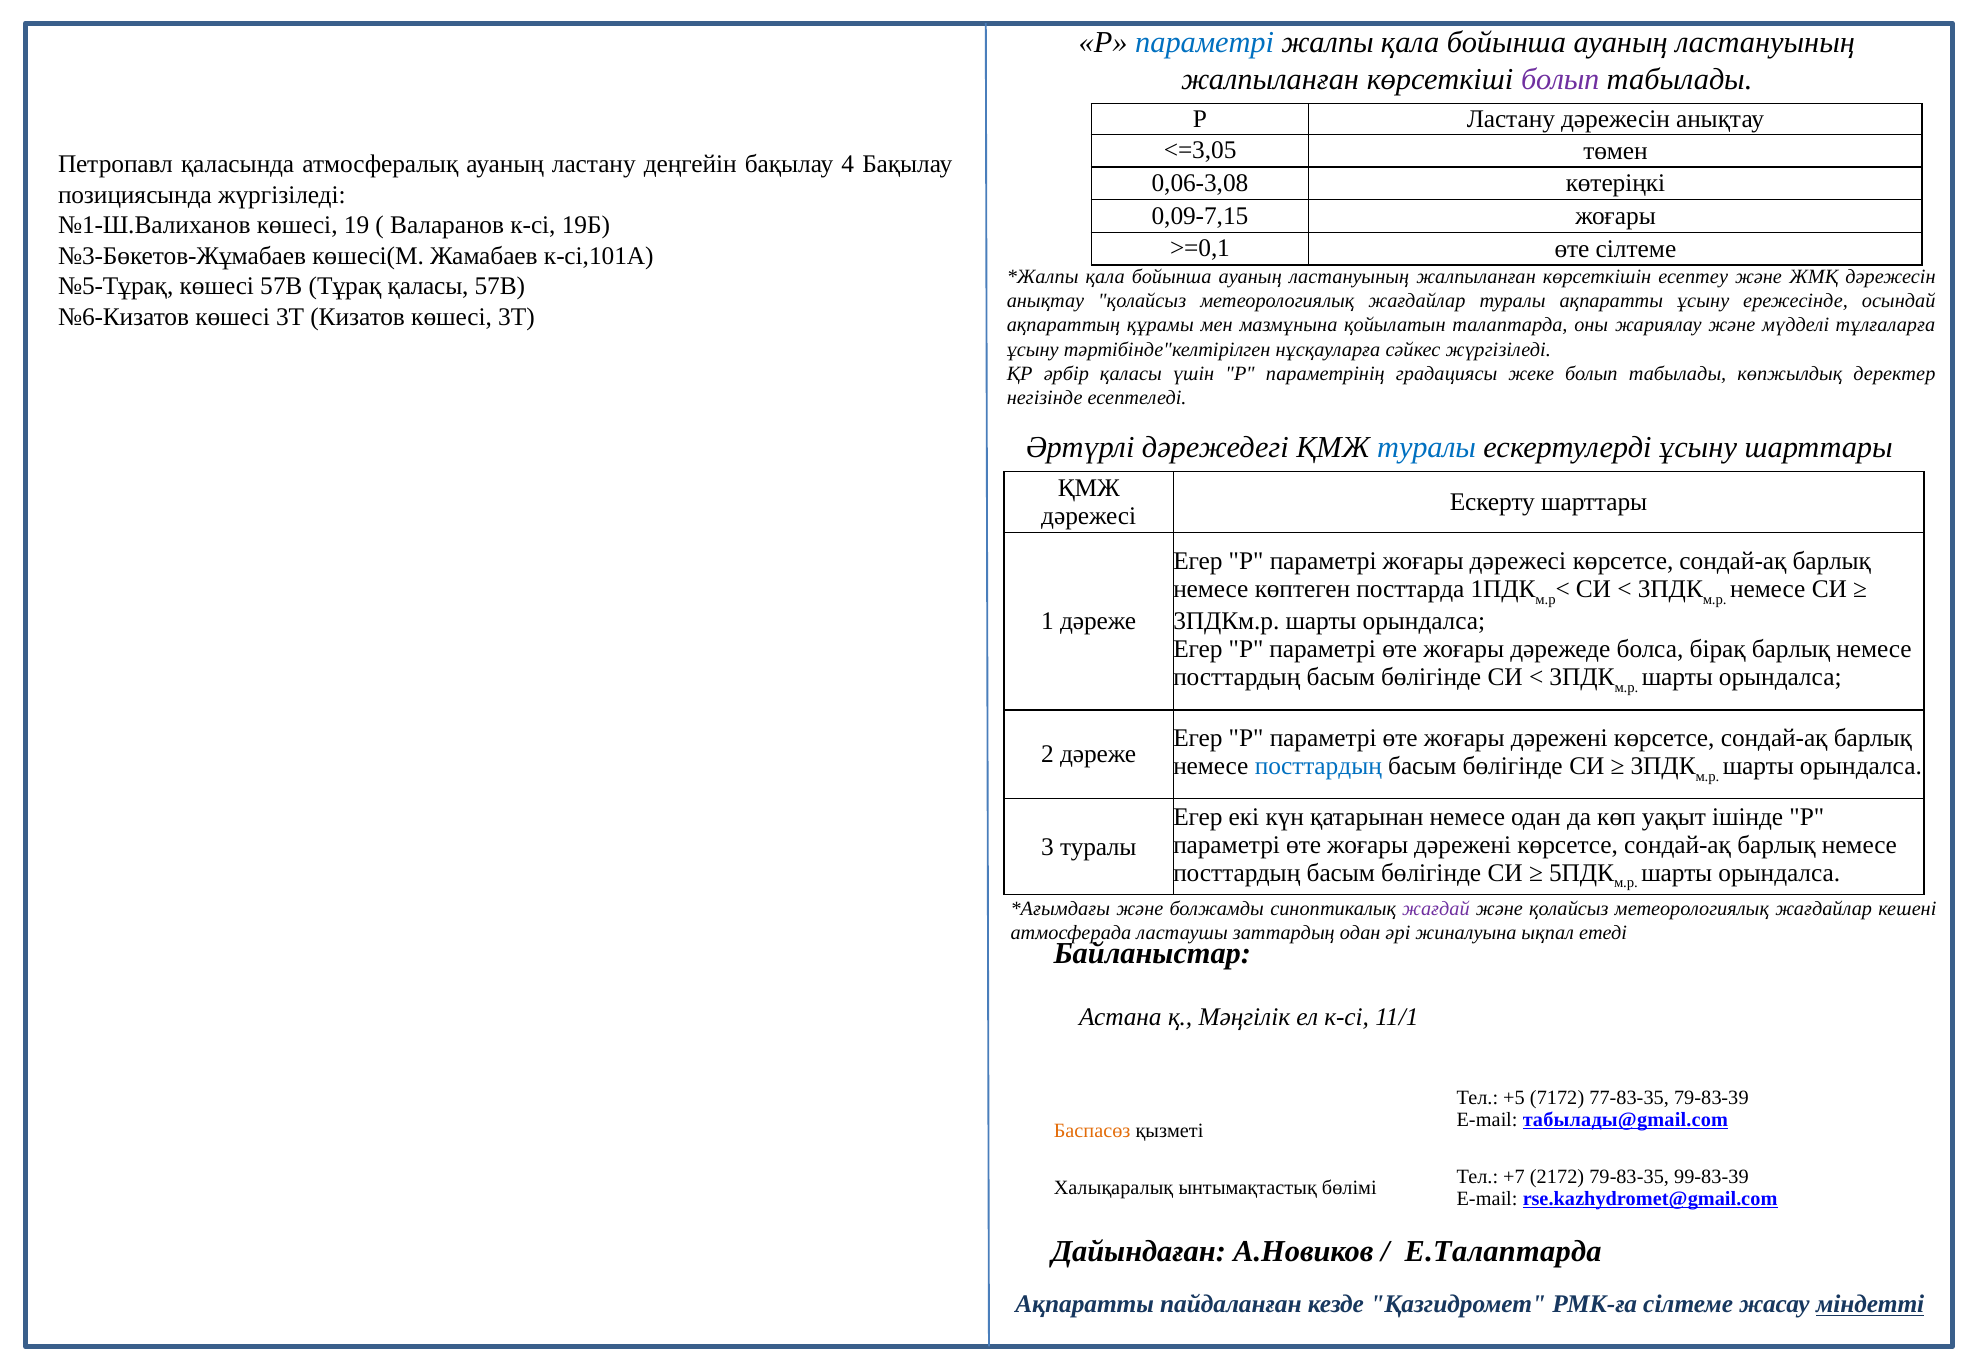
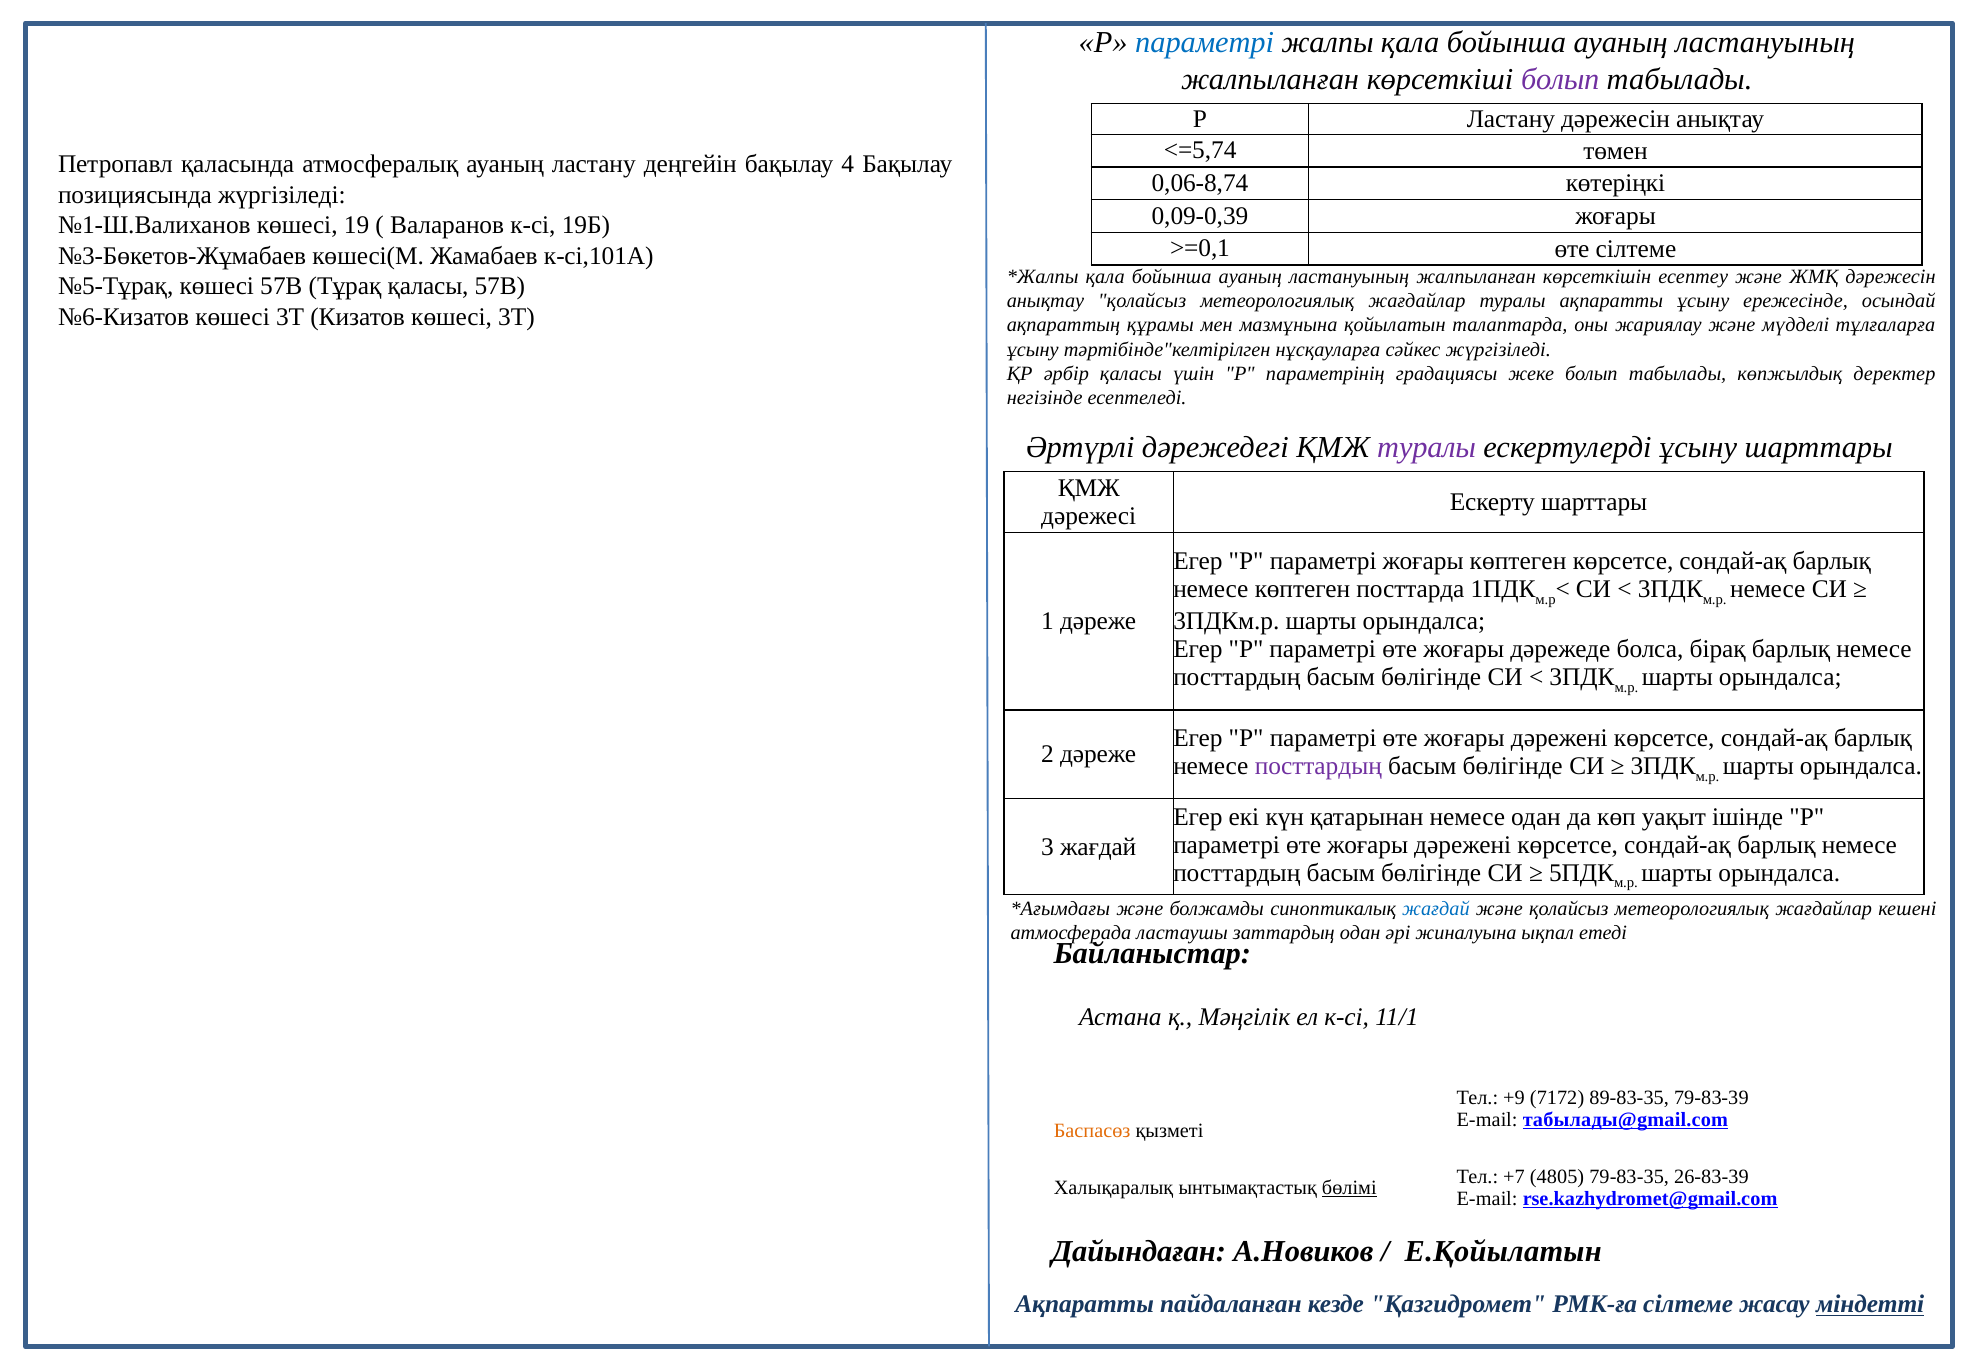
<=3,05: <=3,05 -> <=5,74 (1200, 150)
0,06-3,08: 0,06-3,08 -> 0,06-8,74 (1200, 183)
0,09-7,15: 0,09-7,15 -> 0,09-0,39 (1200, 216)
туралы colour: blue -> purple (1427, 448)
жоғары дәрежесі: дәрежесі -> көптеген (1518, 561)
посттардың colour: blue -> purple (1318, 766)
3 туралы: туралы -> жағдай (1098, 846)
жағдай colour: purple -> blue (1436, 908)
+5: +5 -> +9 (1514, 1097)
77-83-35: 77-83-35 -> 89-83-35 (1629, 1097)
2172: 2172 -> 4805 (1557, 1176)
99-83-39: 99-83-39 -> 26-83-39 (1711, 1176)
бөлімі underline: none -> present (1349, 1187)
Е.Талаптарда: Е.Талаптарда -> Е.Қойылатын (1503, 1251)
